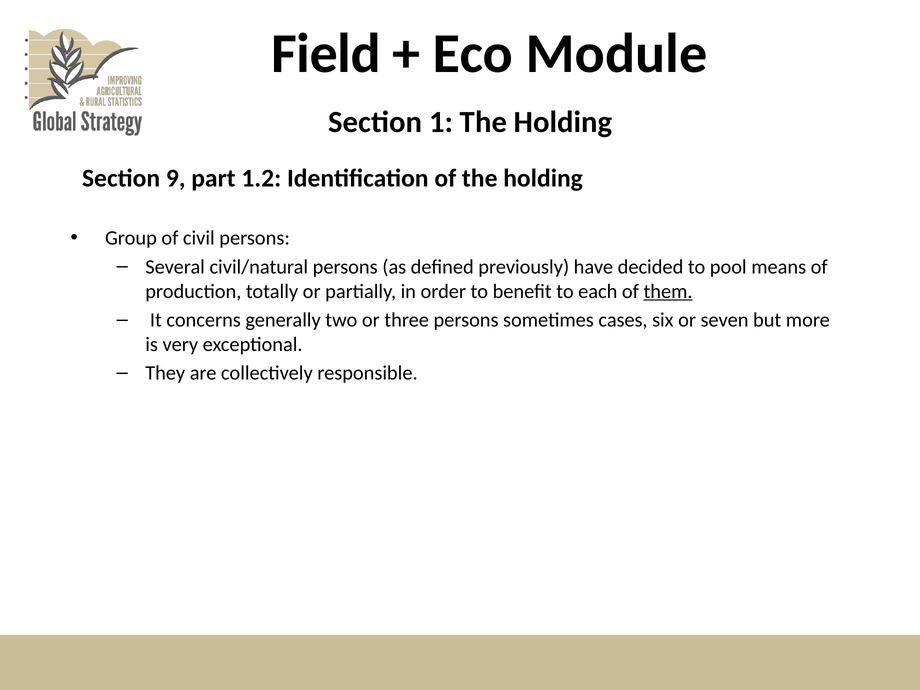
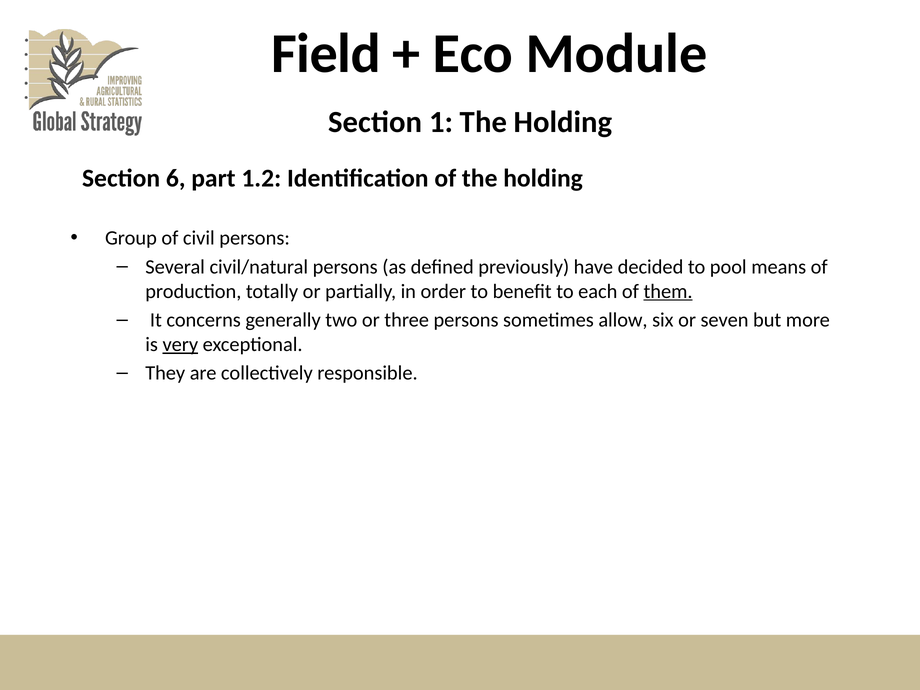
9: 9 -> 6 (176, 178)
cases: cases -> allow (623, 320)
very underline: none -> present (180, 344)
